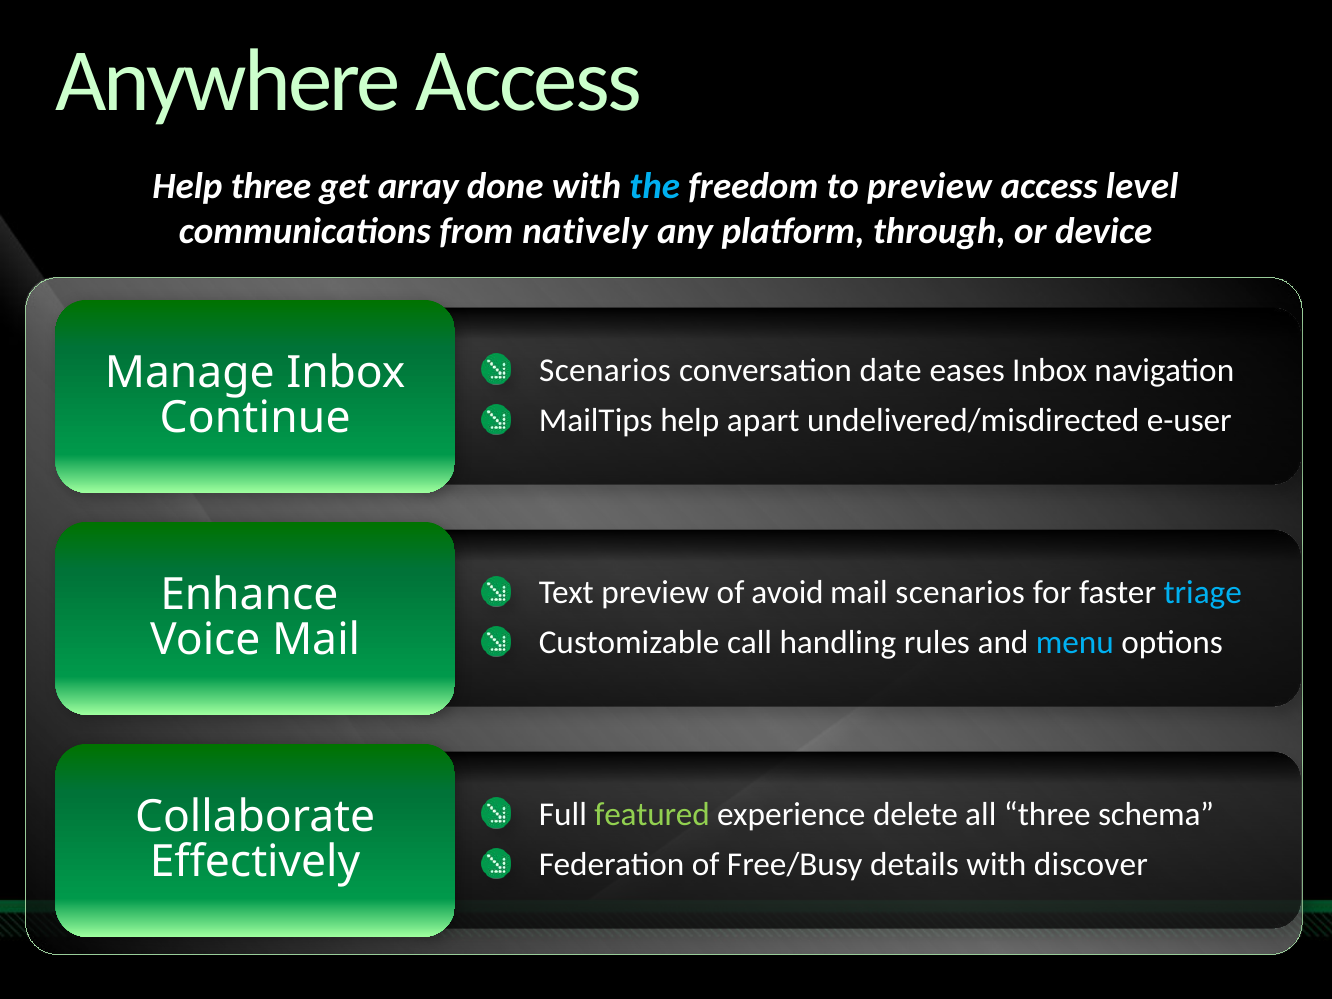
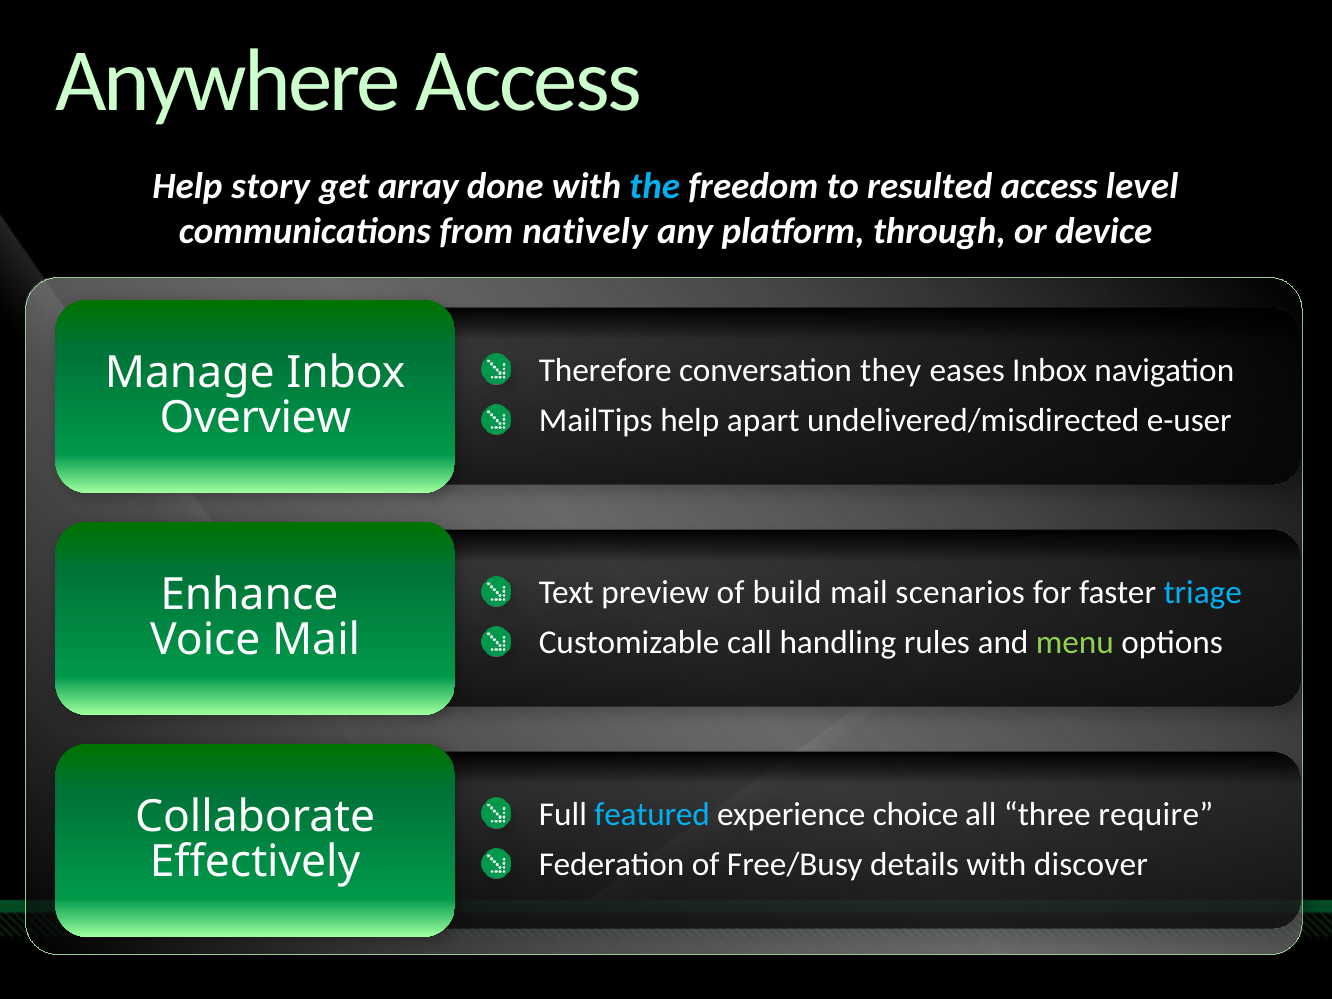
Help three: three -> story (271, 187)
to preview: preview -> resulted (930, 187)
Scenarios: Scenarios -> Therefore (605, 371)
date: date -> they (891, 371)
Continue: Continue -> Overview (255, 418)
avoid: avoid -> build (787, 593)
menu colour: light blue -> light green (1075, 643)
featured colour: light green -> light blue (652, 815)
delete: delete -> choice (916, 815)
schema: schema -> require (1156, 815)
